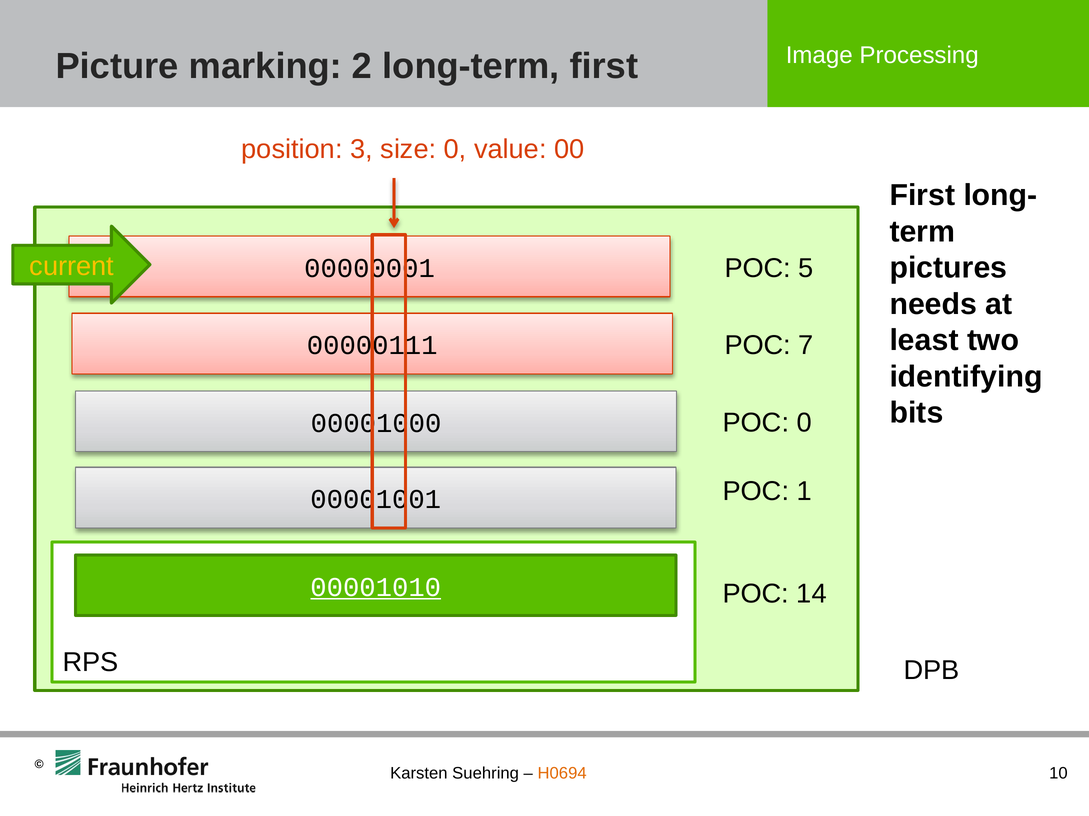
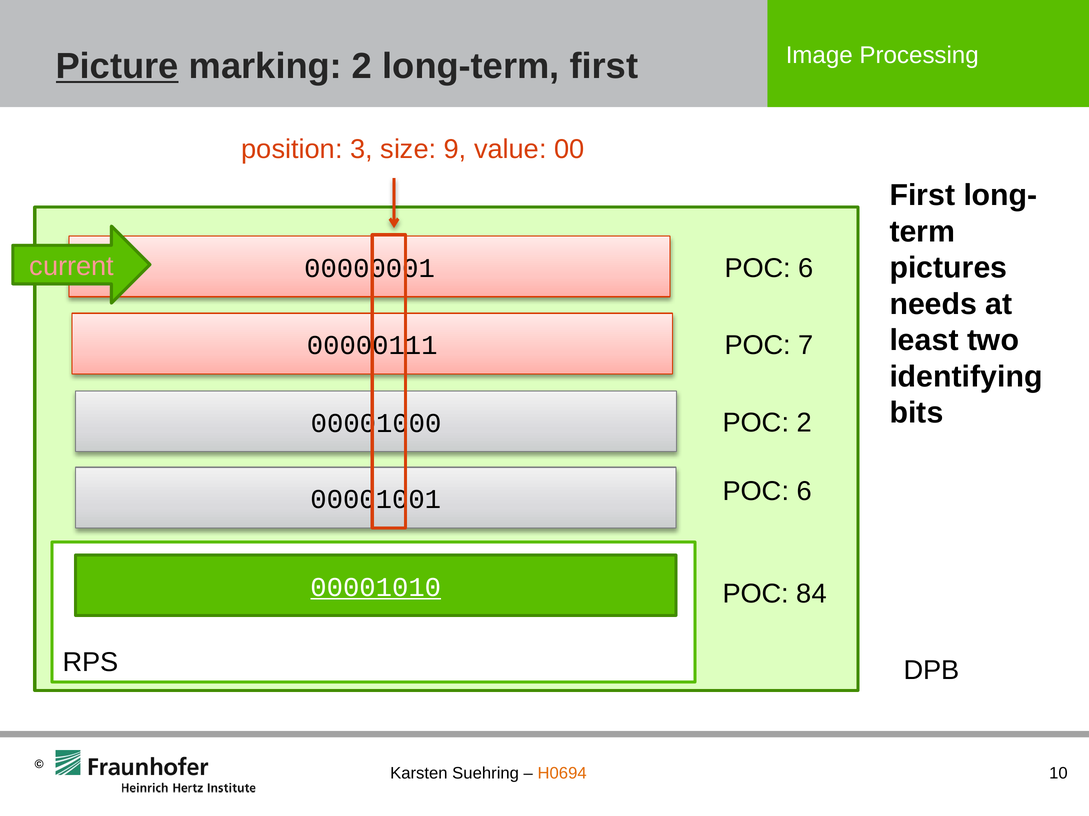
Picture underline: none -> present (117, 66)
size 0: 0 -> 9 (455, 149)
current colour: yellow -> pink (72, 267)
5: 5 -> 6 (806, 268)
POC 0: 0 -> 2 (804, 423)
1: 1 -> 6 (804, 492)
14: 14 -> 84 (812, 594)
